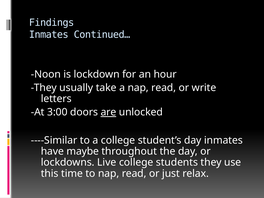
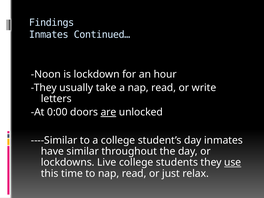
3:00: 3:00 -> 0:00 (57, 112)
maybe: maybe -> similar (83, 151)
use underline: none -> present (233, 162)
